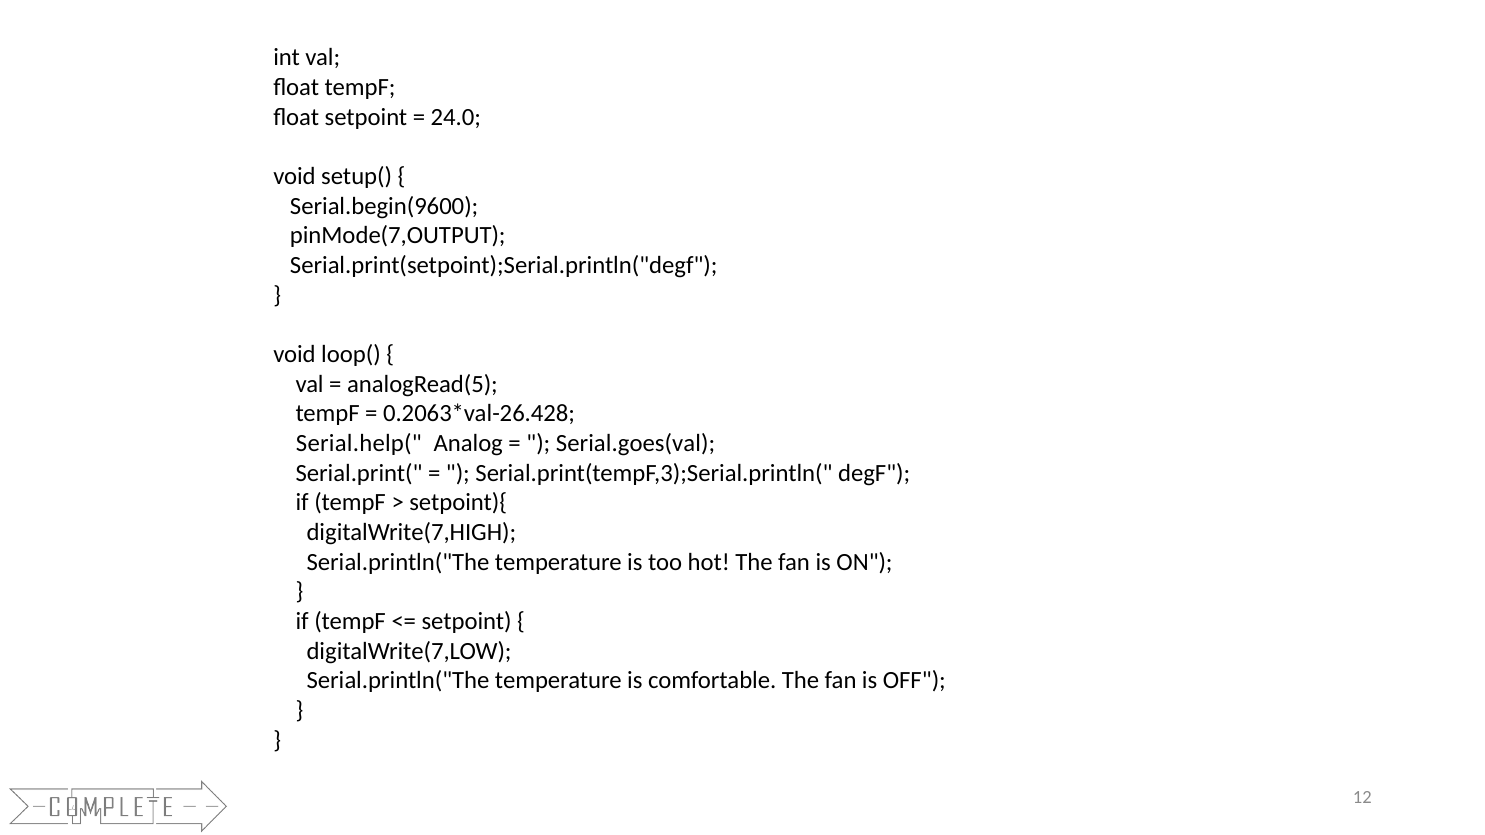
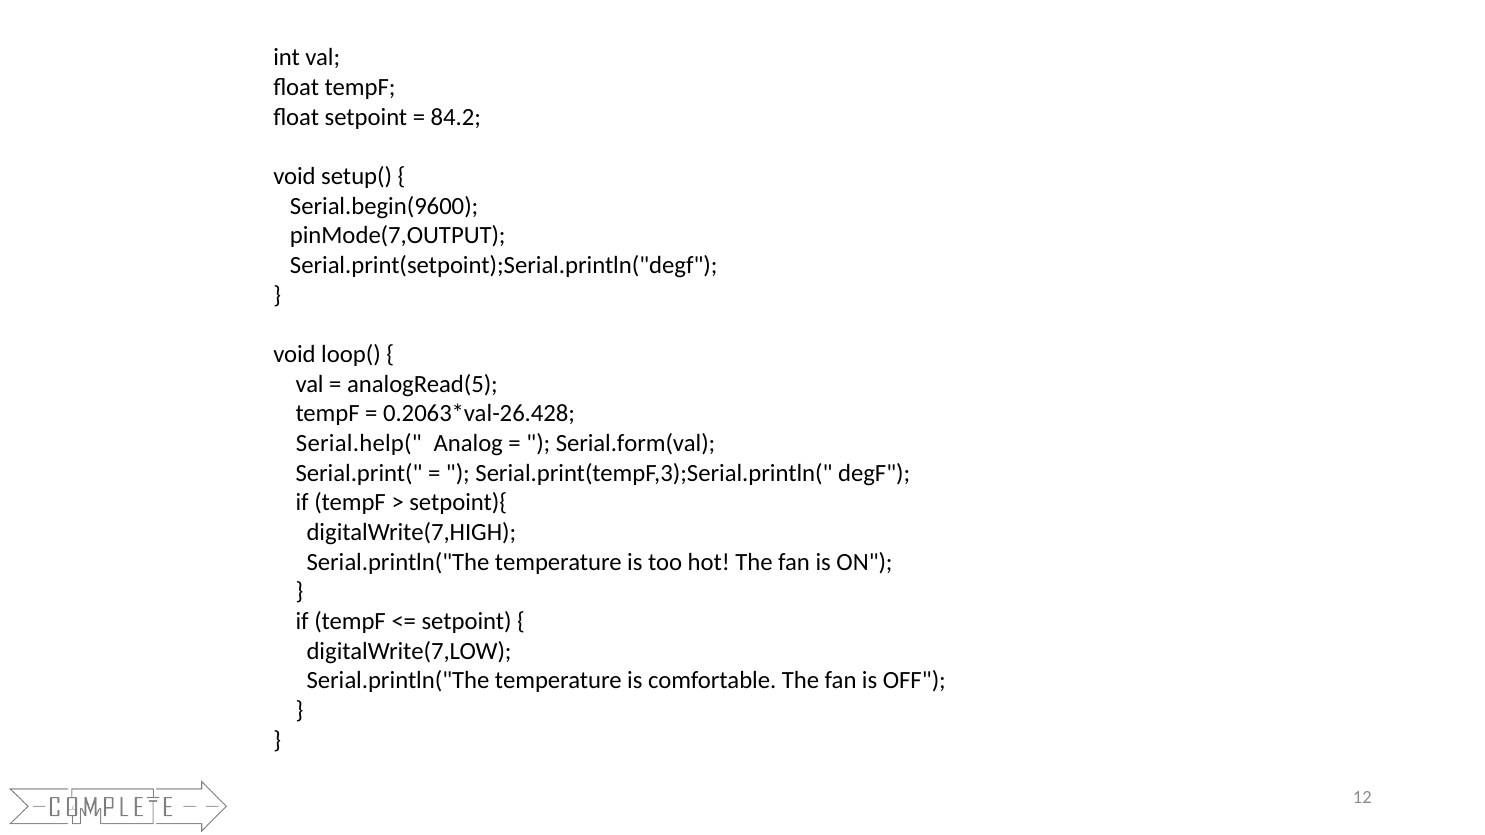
24.0: 24.0 -> 84.2 (456, 117)
Serial.goes(val: Serial.goes(val -> Serial.form(val (636, 444)
